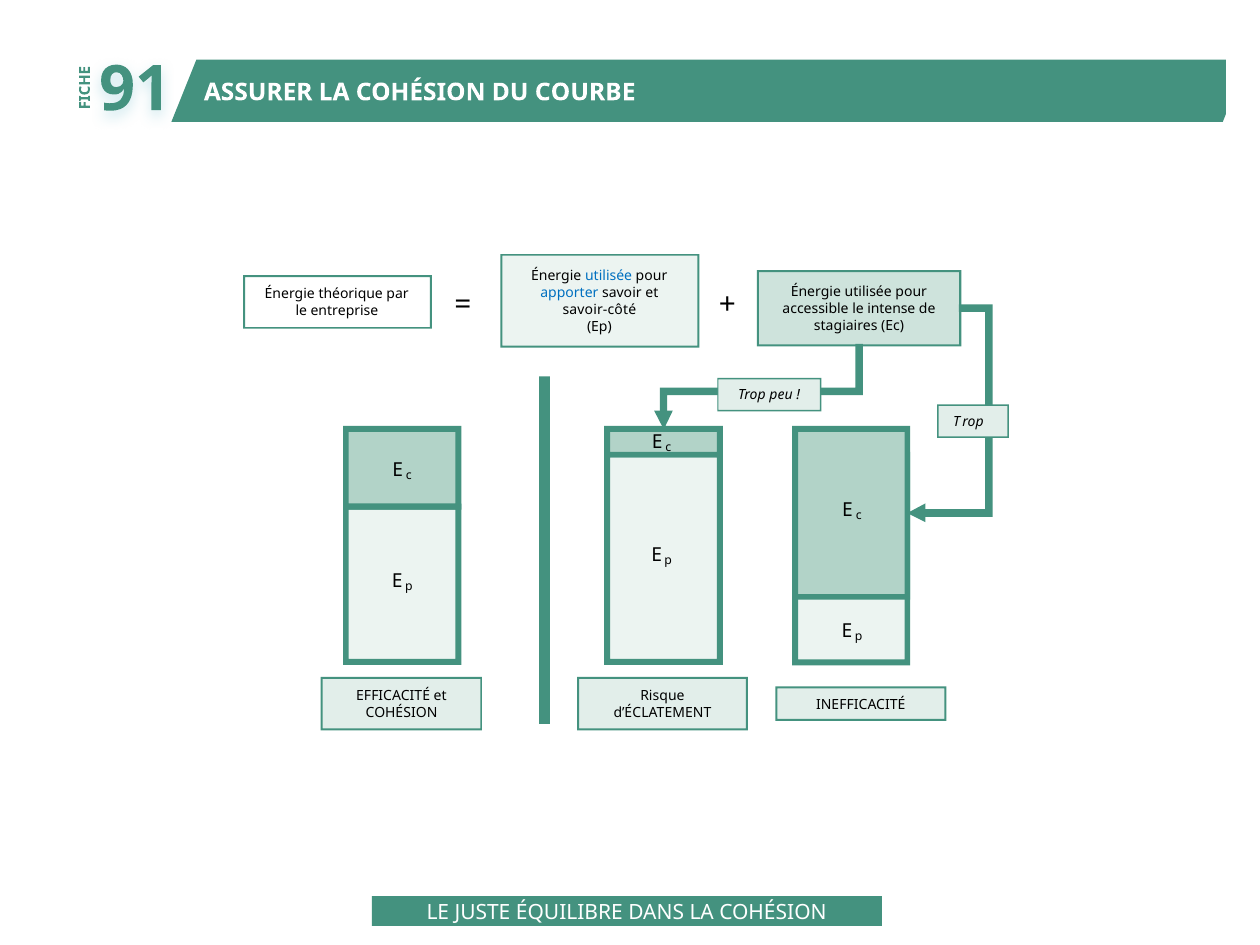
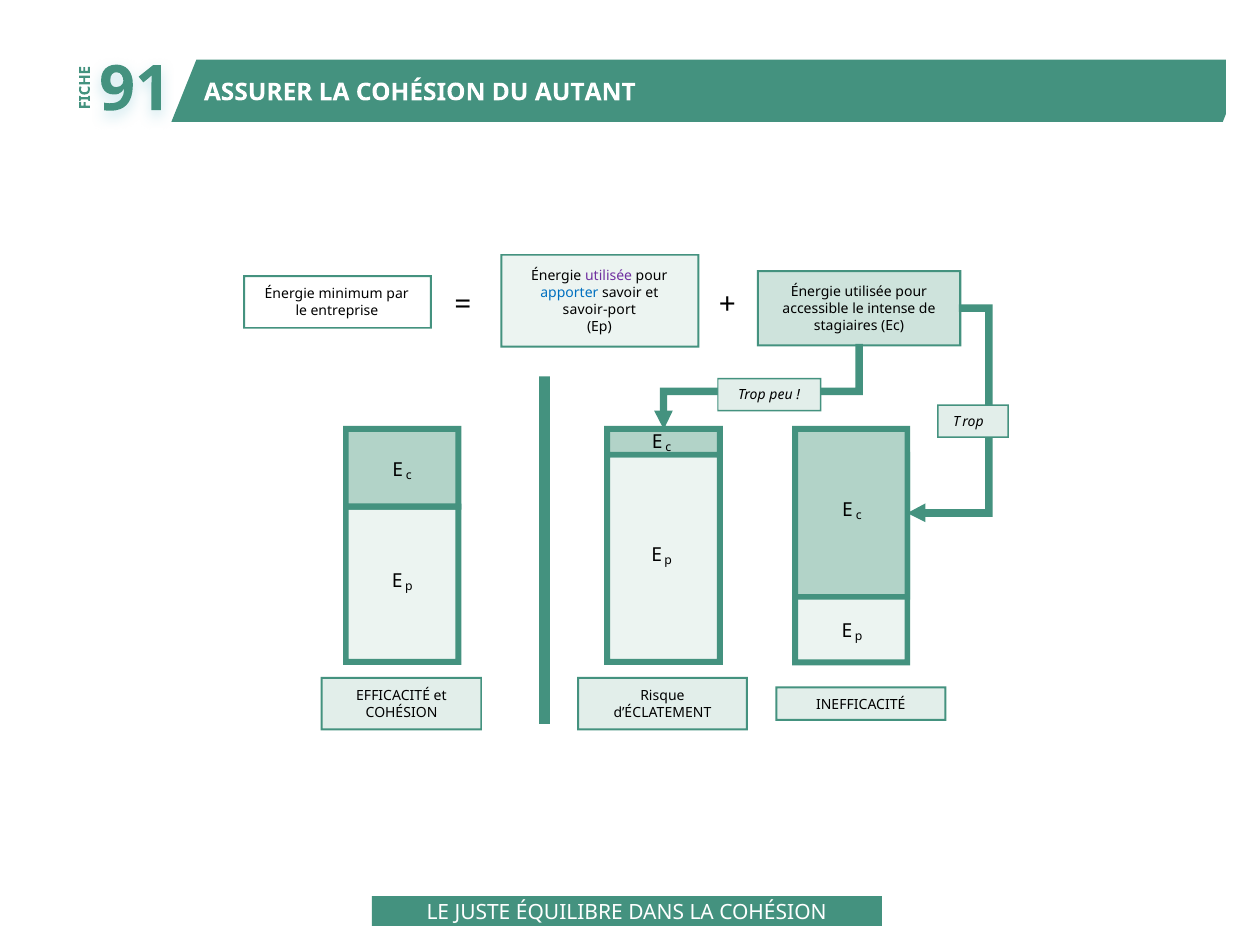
COURBE: COURBE -> AUTANT (585, 92)
utilisée colour: blue -> purple (609, 276)
théorique: théorique -> minimum (351, 294)
savoir-côté: savoir-côté -> savoir-port (599, 310)
